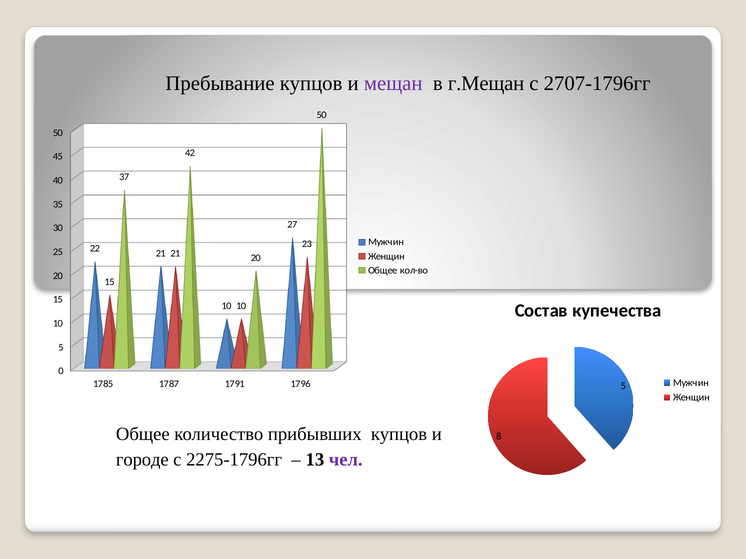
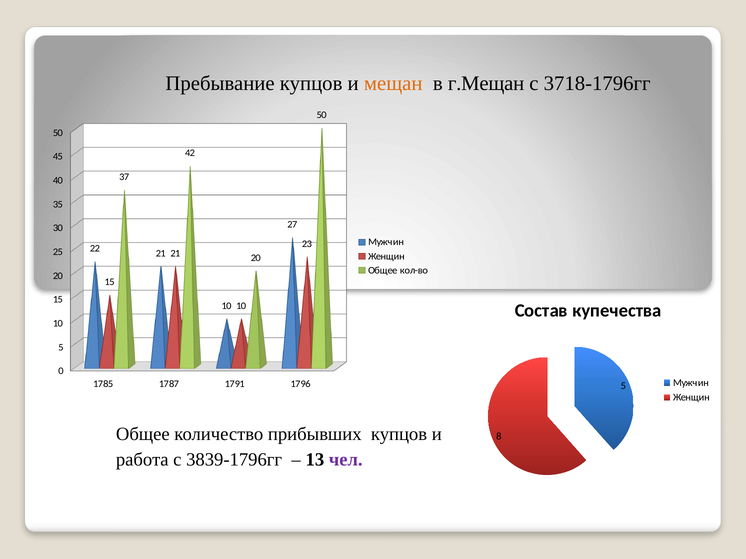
мещан colour: purple -> orange (393, 84)
2707-1796гг: 2707-1796гг -> 3718-1796гг (597, 84)
городе: городе -> работа (142, 460)
2275-1796гг: 2275-1796гг -> 3839-1796гг (234, 460)
